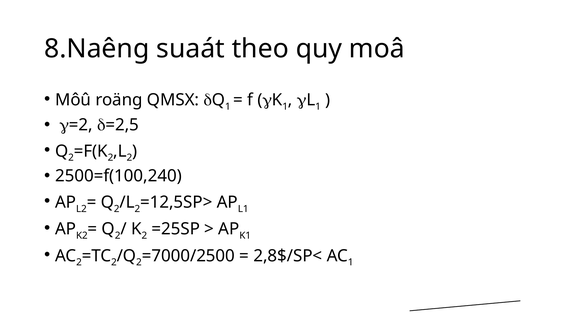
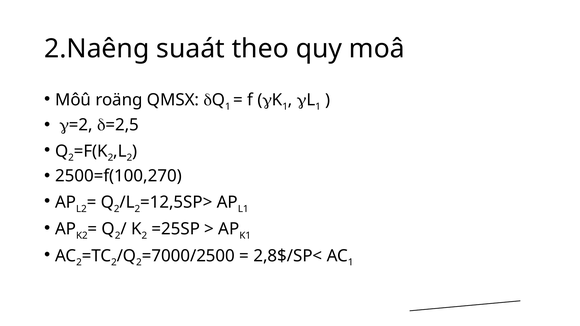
8.Naêng: 8.Naêng -> 2.Naêng (97, 49)
2500=f(100,240: 2500=f(100,240 -> 2500=f(100,270 (118, 176)
